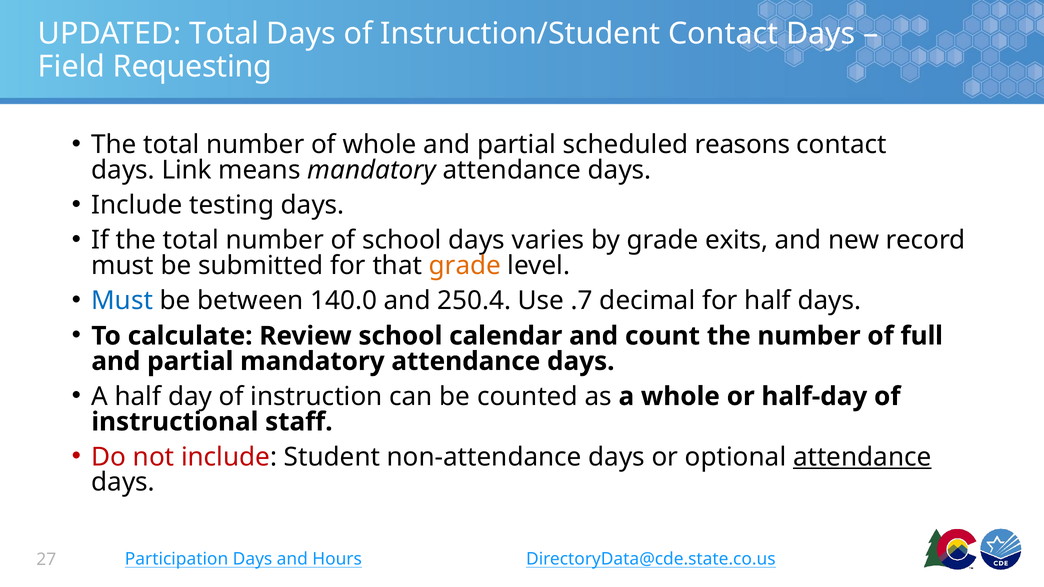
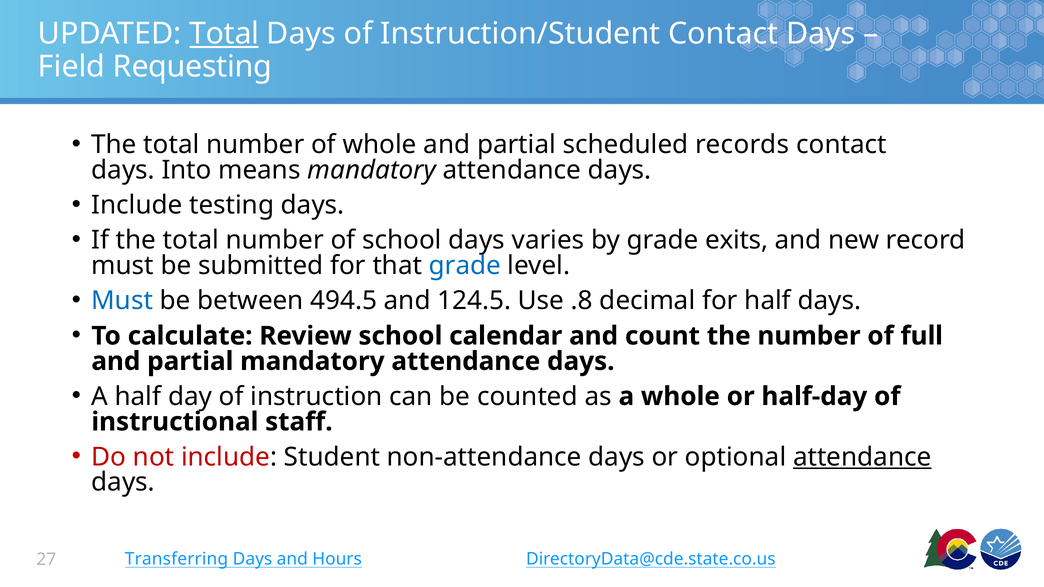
Total underline: none -> present (224, 34)
reasons: reasons -> records (742, 145)
Link: Link -> Into (187, 170)
grade colour: orange -> blue (465, 266)
140.0: 140.0 -> 494.5 (344, 301)
250.4: 250.4 -> 124.5 (474, 301)
.7: .7 -> .8 (582, 301)
Participation: Participation -> Transferring (176, 559)
